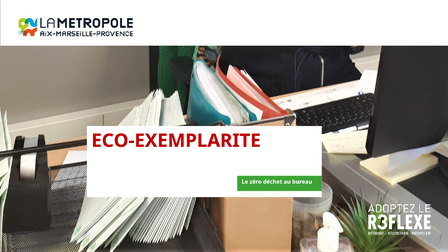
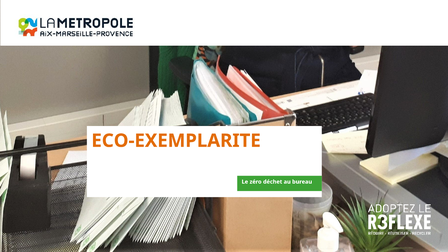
ECO-EXEMPLARITE colour: red -> orange (176, 141)
